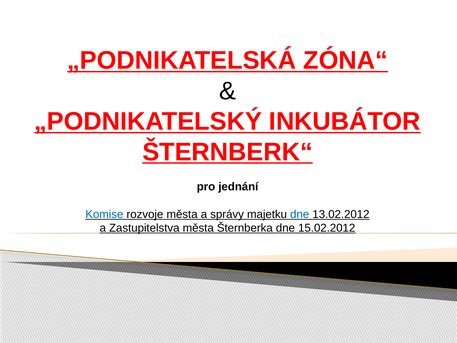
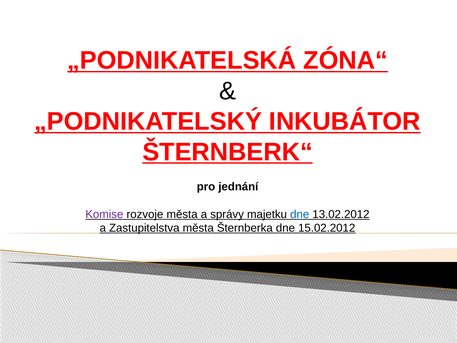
Komise colour: blue -> purple (104, 214)
